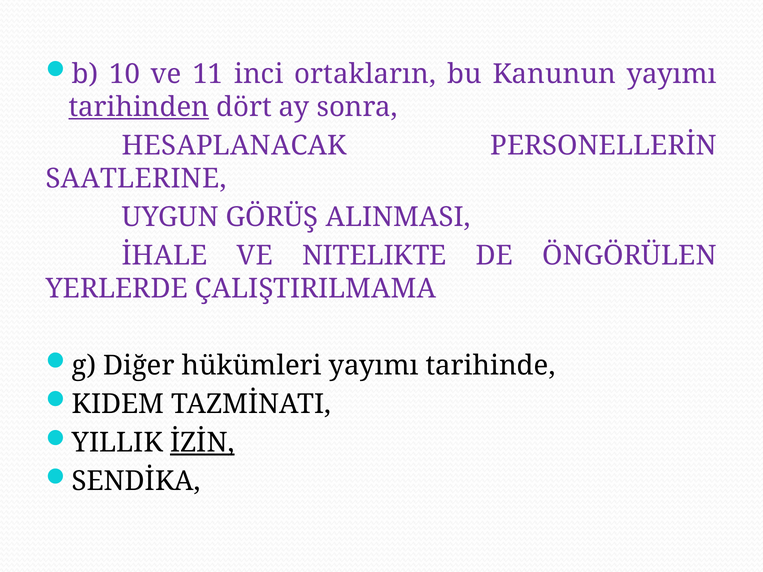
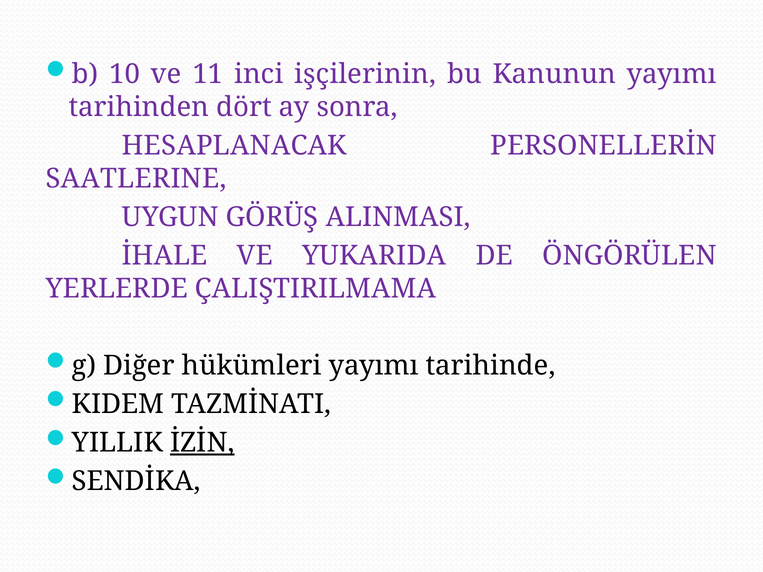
ortakların: ortakların -> işçilerinin (365, 74)
tarihinden underline: present -> none (139, 107)
NITELIKTE: NITELIKTE -> YUKARIDA (374, 256)
